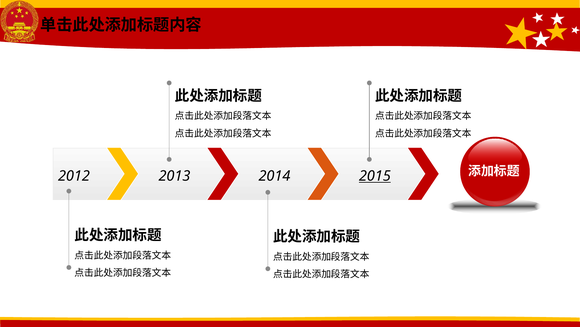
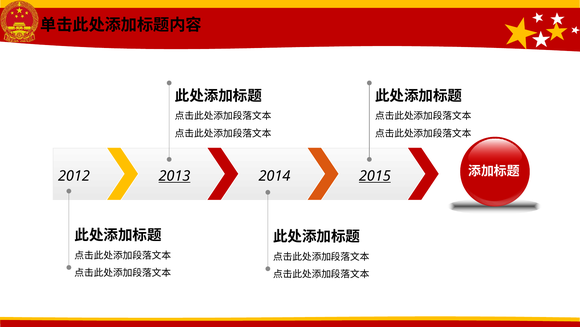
2013 underline: none -> present (174, 176)
